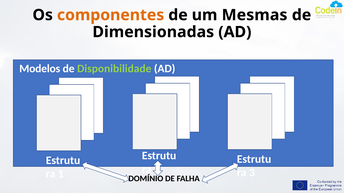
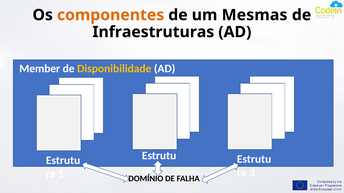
Dimensionadas: Dimensionadas -> Infraestruturas (153, 32)
Modelos: Modelos -> Member (40, 69)
Disponibilidade colour: light green -> yellow (114, 69)
